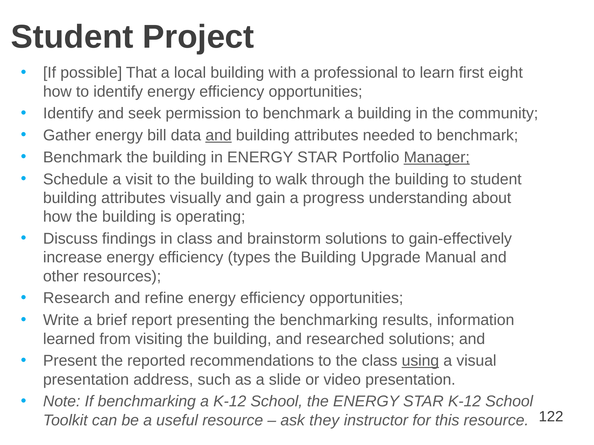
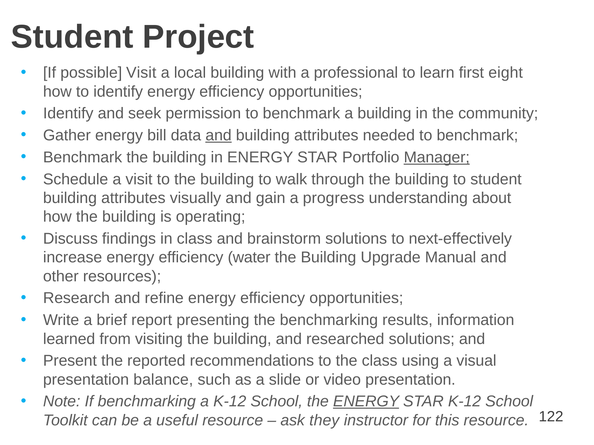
possible That: That -> Visit (141, 73)
gain-effectively: gain-effectively -> next-effectively (460, 239)
types: types -> water (249, 258)
using underline: present -> none (420, 361)
address: address -> balance (163, 380)
ENERGY underline: none -> present (366, 402)
